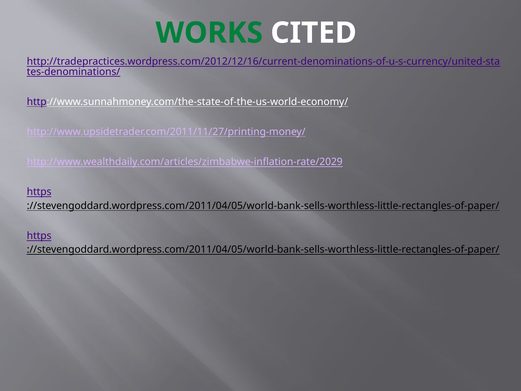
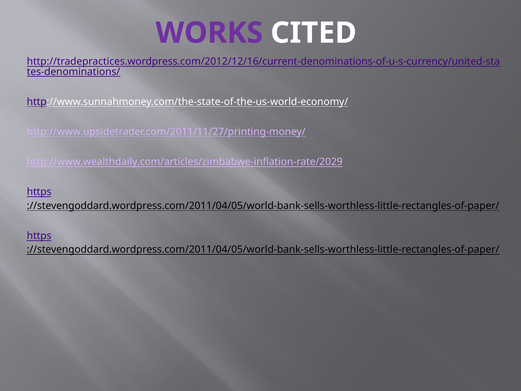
WORKS colour: green -> purple (209, 33)
